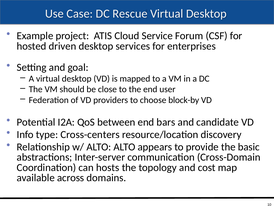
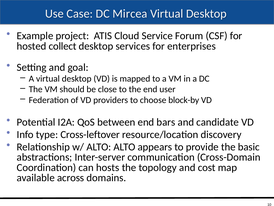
Rescue: Rescue -> Mircea (130, 14)
driven: driven -> collect (63, 46)
Cross-centers: Cross-centers -> Cross-leftover (90, 134)
